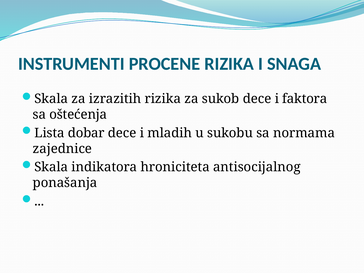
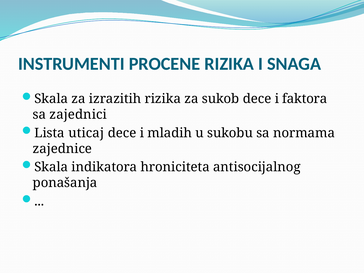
oštećenja: oštećenja -> zajednici (78, 115)
dobar: dobar -> uticaj (86, 133)
